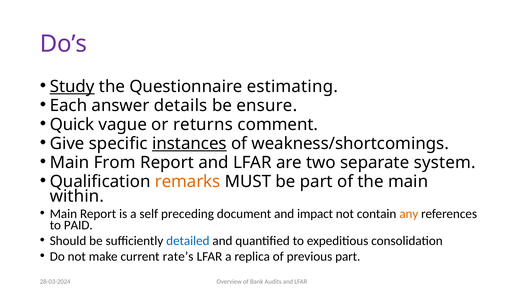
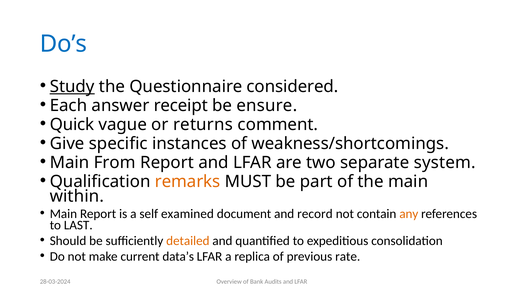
Do’s colour: purple -> blue (63, 44)
estimating: estimating -> considered (292, 87)
details: details -> receipt (181, 106)
instances underline: present -> none (189, 143)
preceding: preceding -> examined (187, 214)
impact: impact -> record (315, 214)
PAID: PAID -> LAST (78, 225)
detailed colour: blue -> orange (188, 241)
rate’s: rate’s -> data’s (178, 256)
previous part: part -> rate (348, 256)
